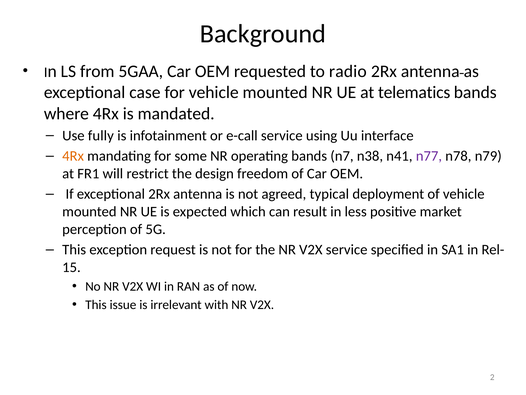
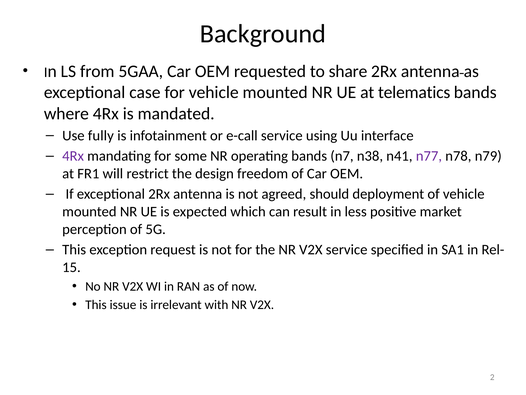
radio: radio -> share (348, 71)
4Rx colour: orange -> purple (73, 156)
typical: typical -> should (329, 194)
